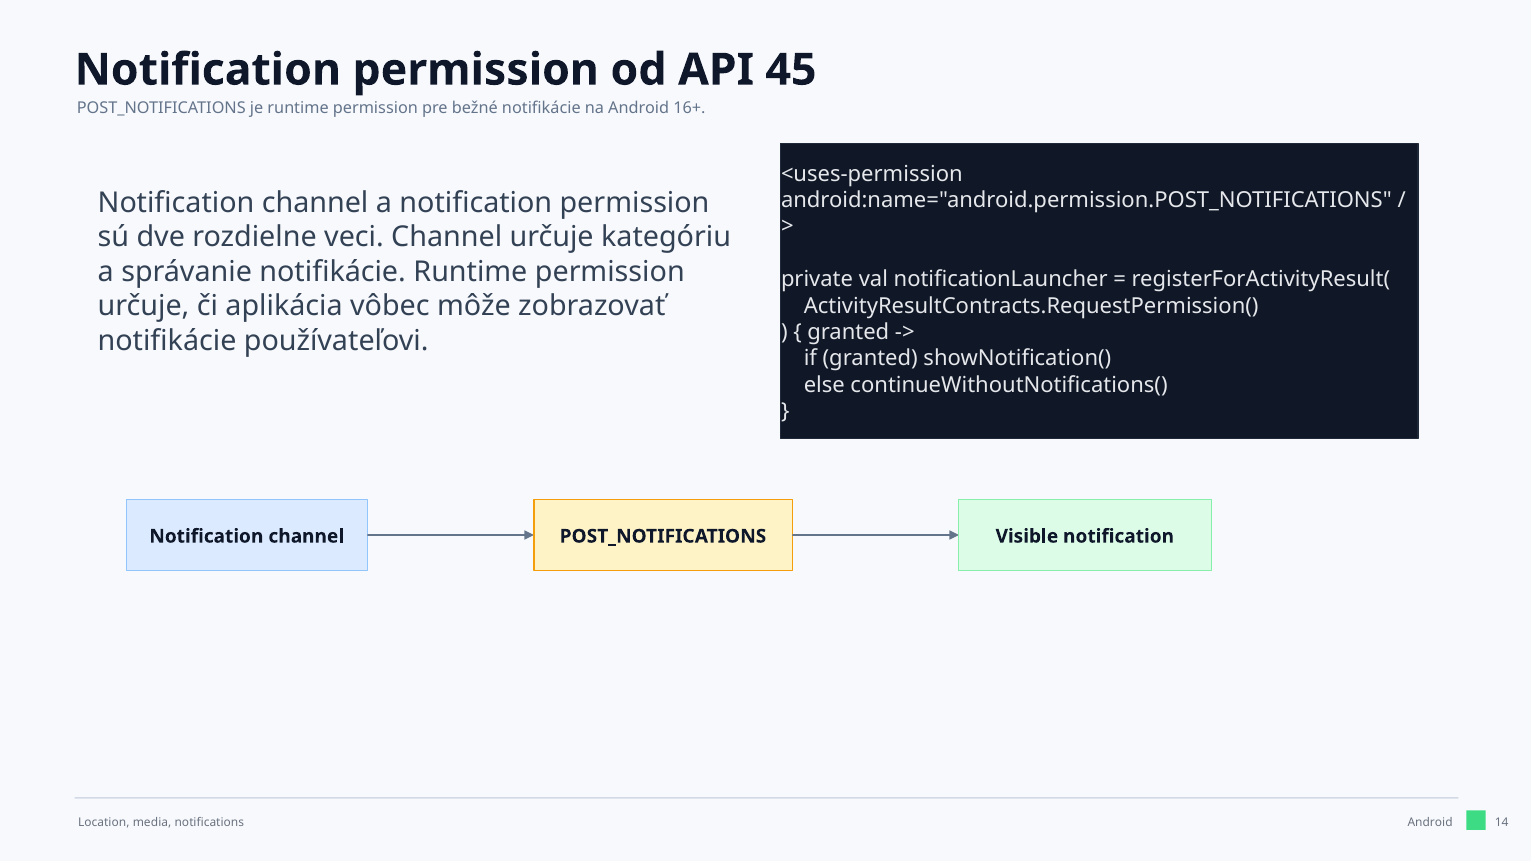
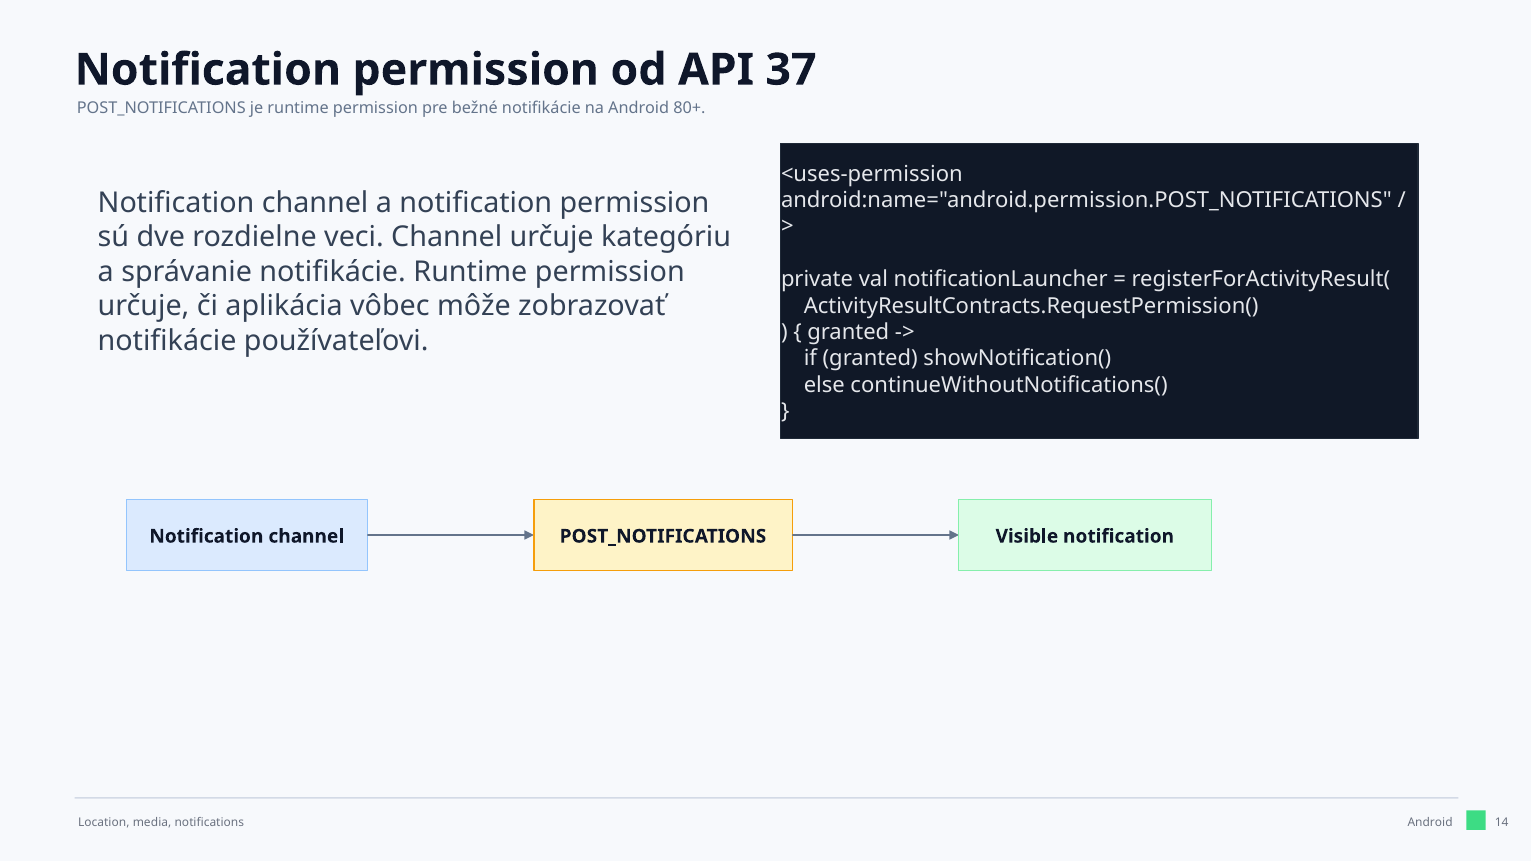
45: 45 -> 37 (791, 70)
16+: 16+ -> 80+ (689, 108)
